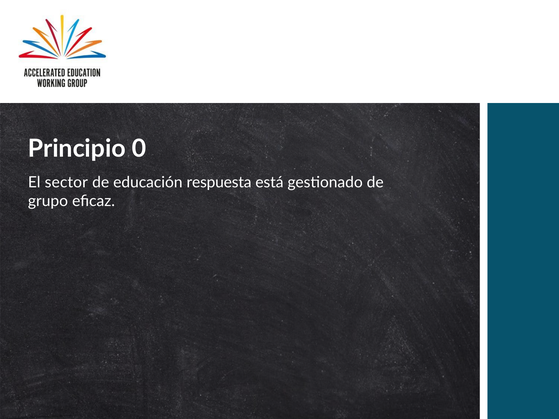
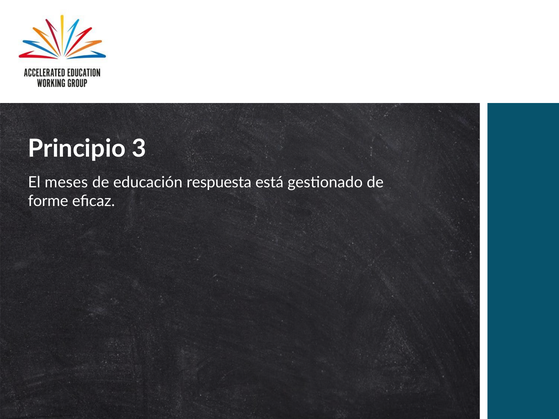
0: 0 -> 3 (139, 149)
sector: sector -> meses (66, 183)
grupo: grupo -> forme (48, 201)
